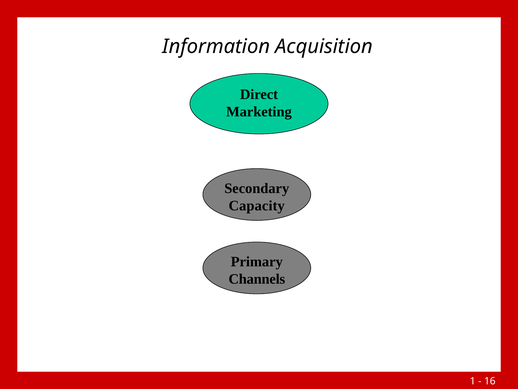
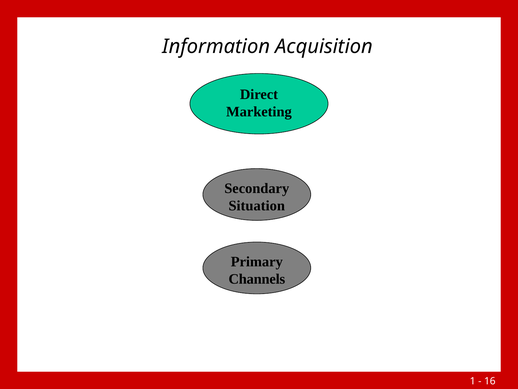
Capacity: Capacity -> Situation (257, 205)
